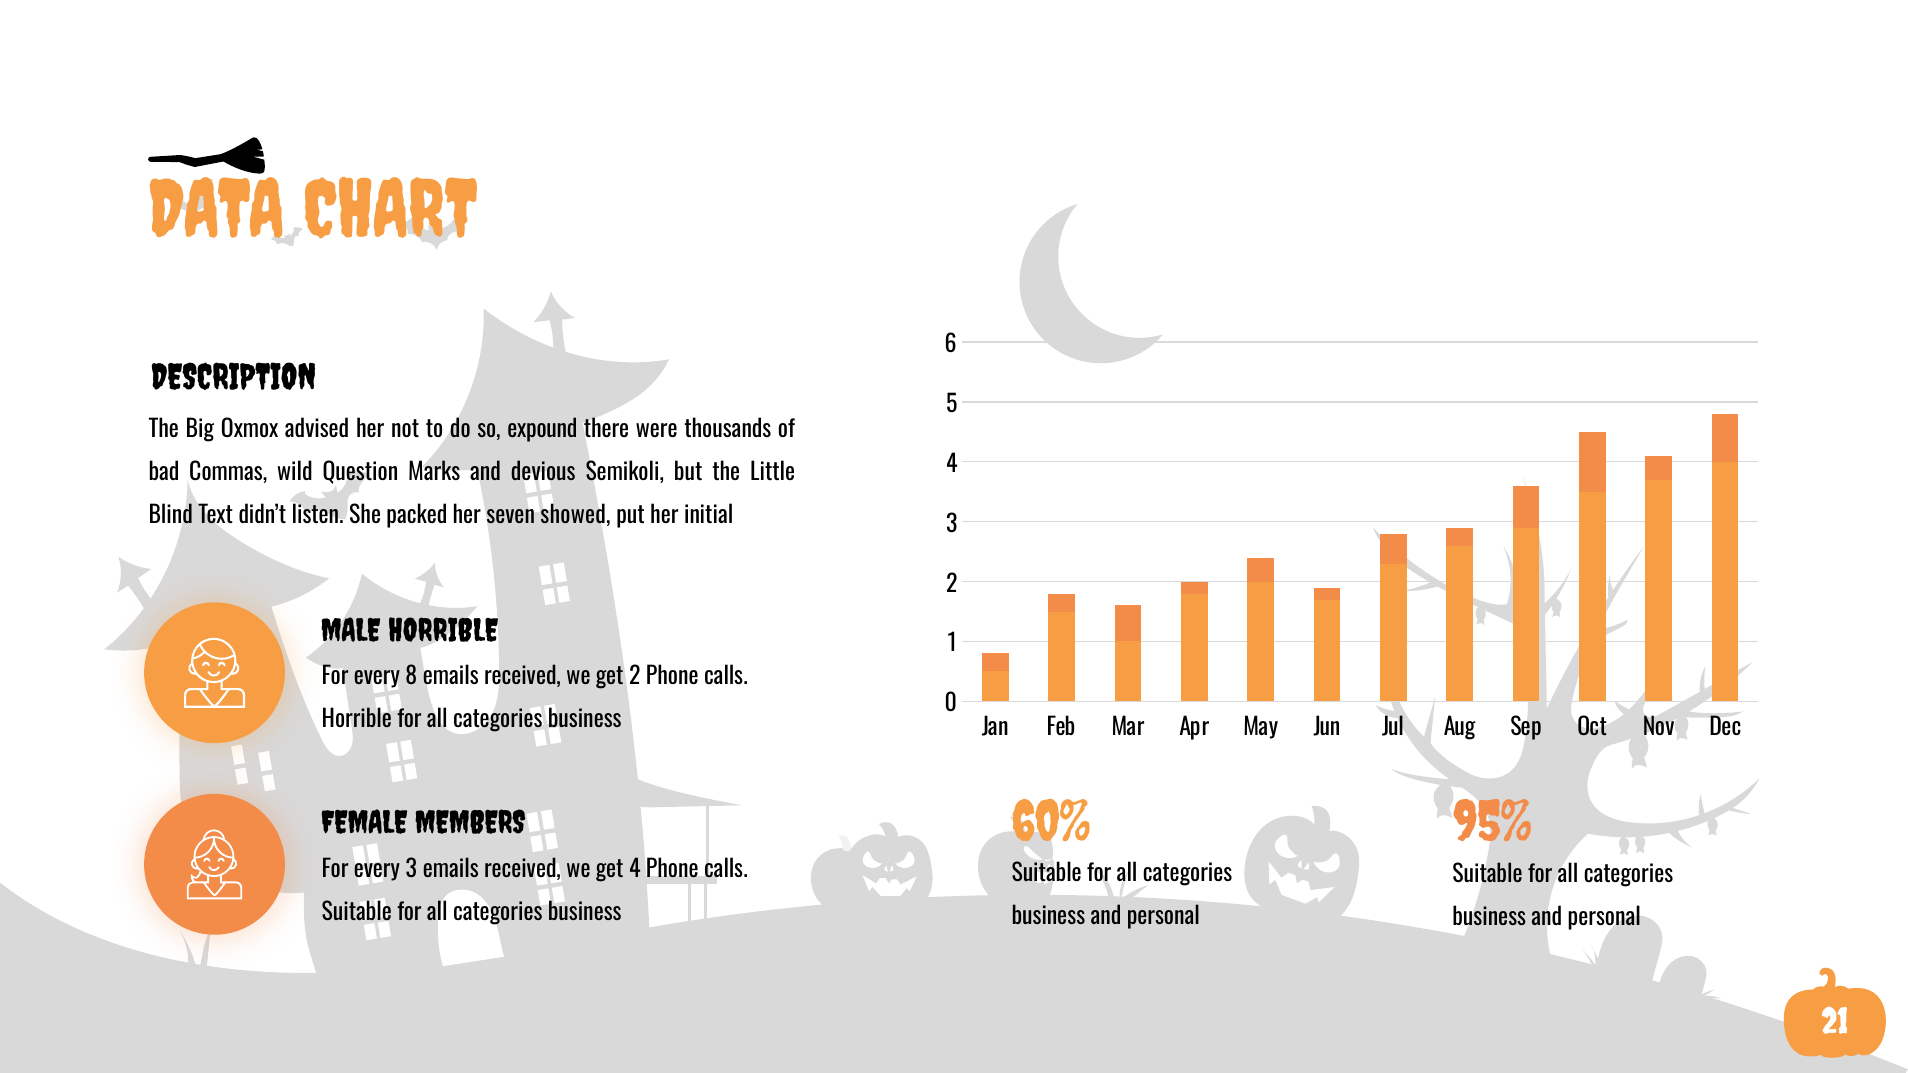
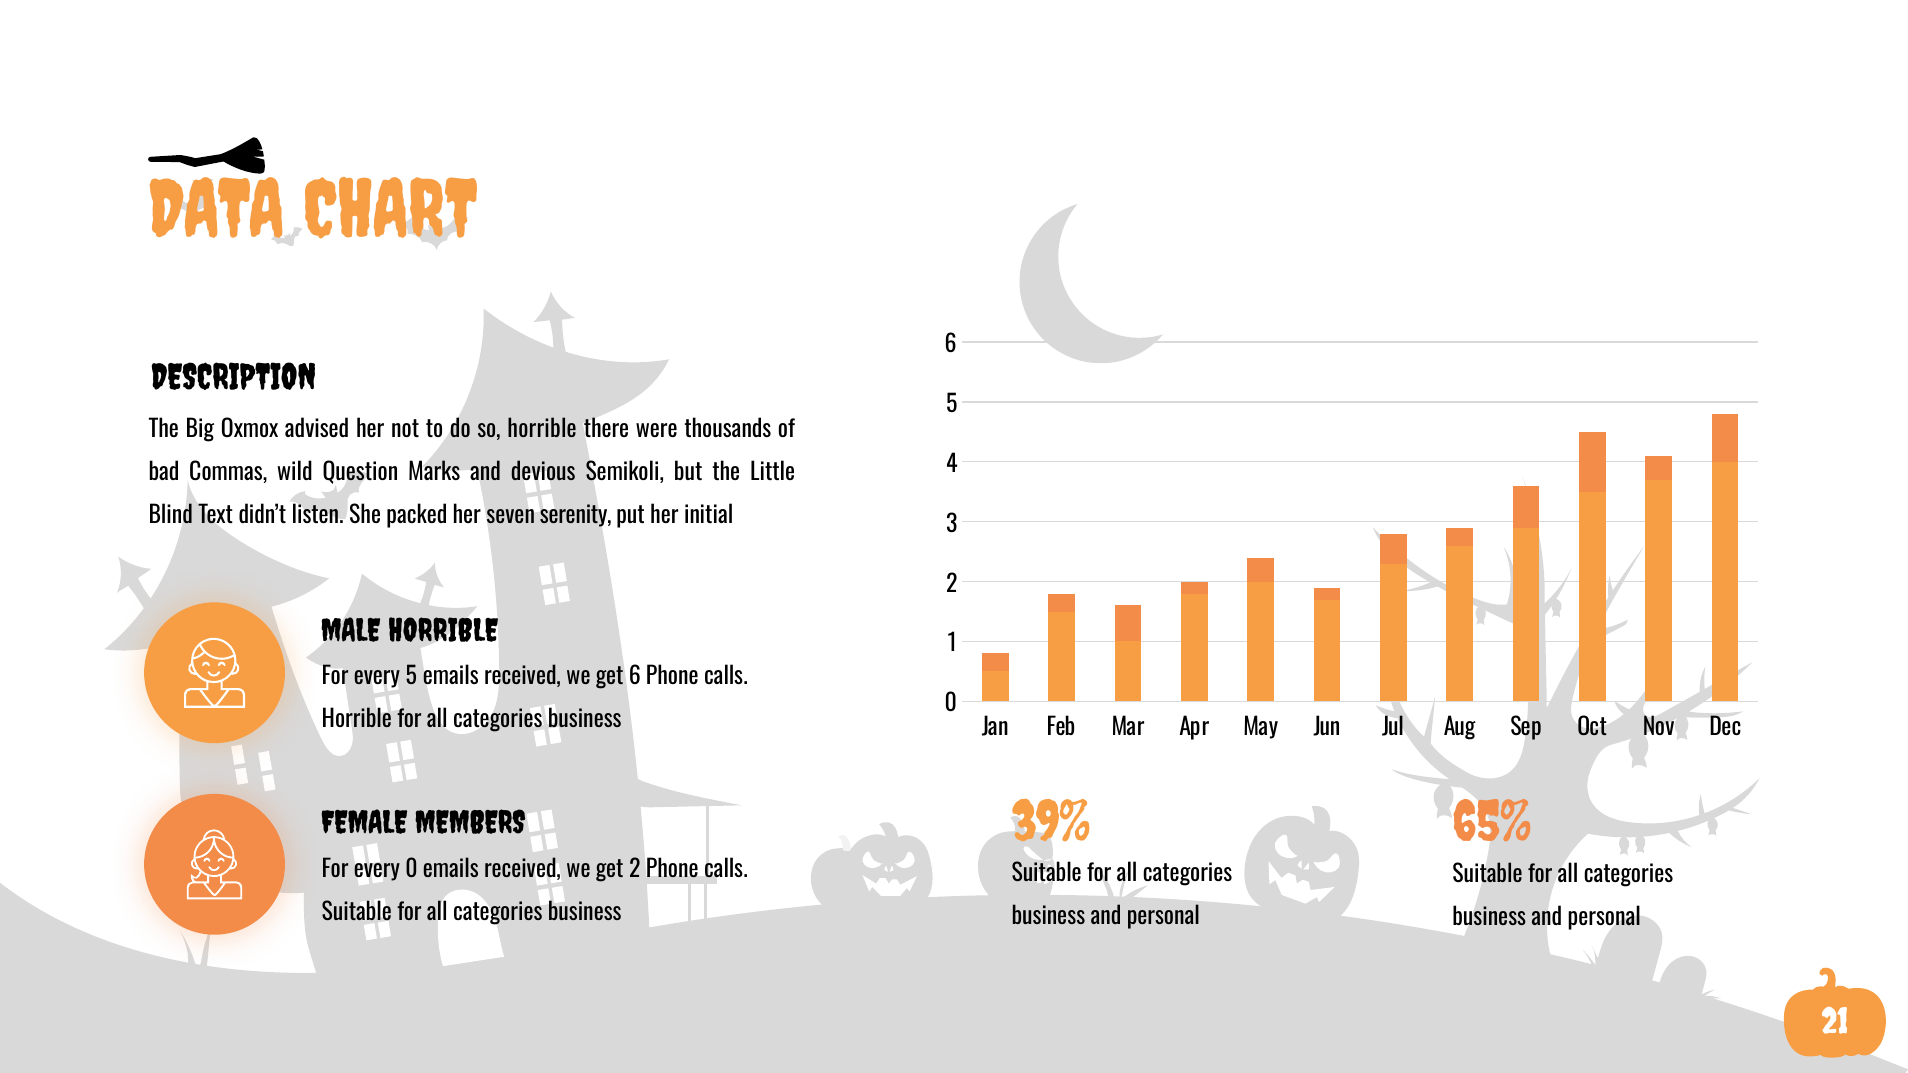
so expound: expound -> horrible (542, 430)
showed: showed -> serenity (576, 516)
every 8: 8 -> 5 (411, 677)
get 2: 2 -> 6 (635, 677)
60%: 60% -> 39% (1051, 822)
95%: 95% -> 65% (1492, 822)
every 3: 3 -> 0 (412, 870)
get 4: 4 -> 2 (635, 870)
